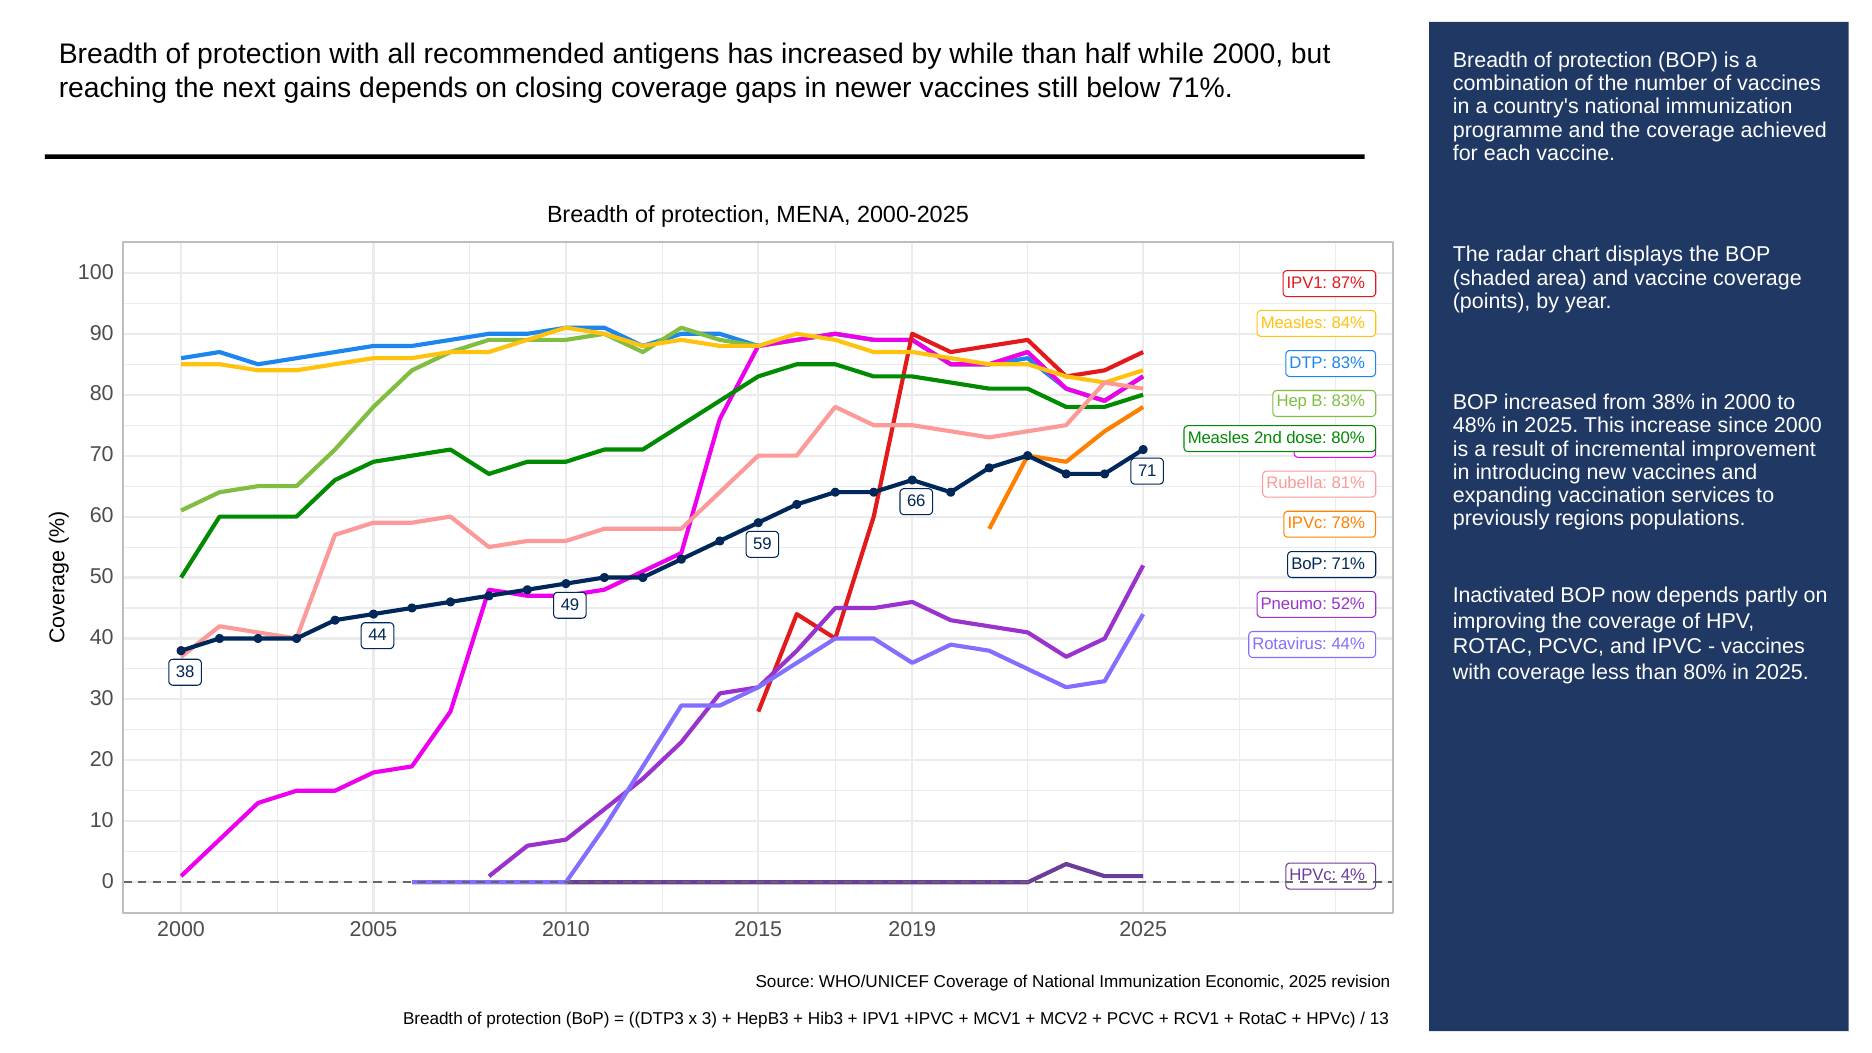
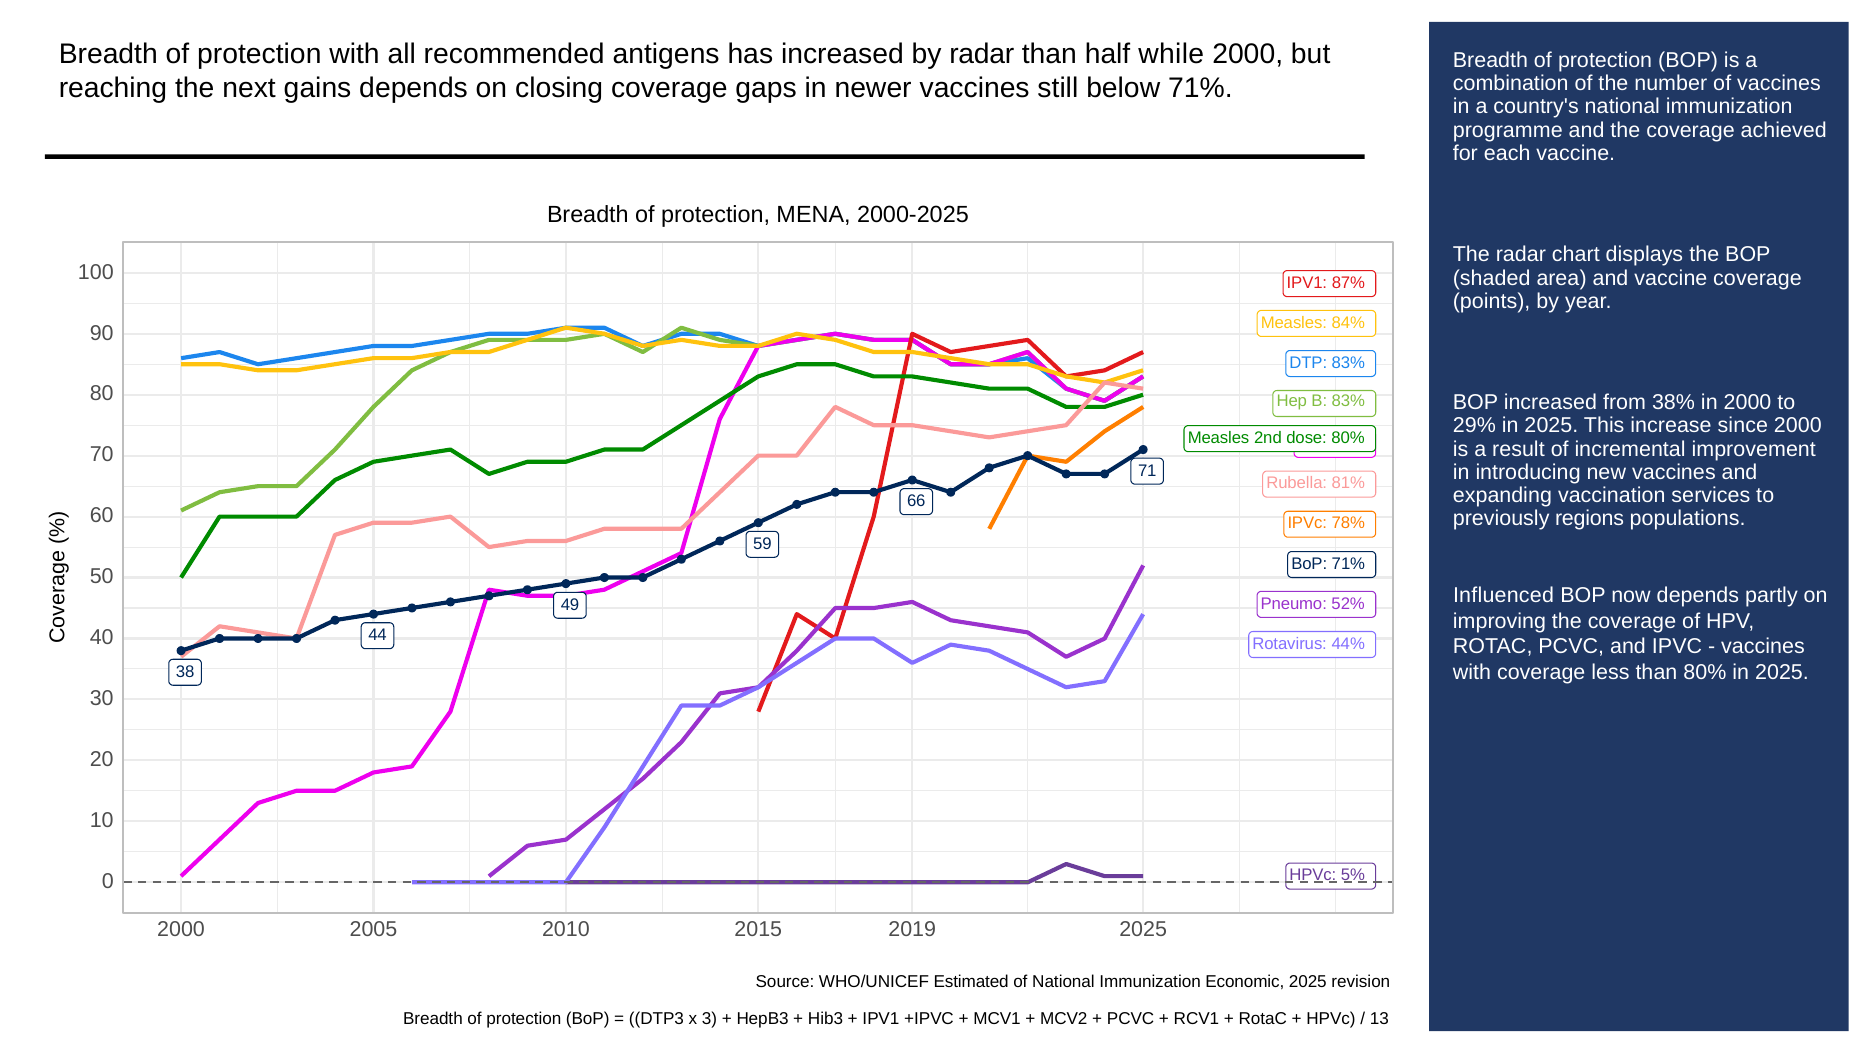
by while: while -> radar (982, 54)
48%: 48% -> 29% (1474, 426)
Inactivated: Inactivated -> Influenced (1504, 595)
4%: 4% -> 5% (1353, 875)
WHO/UNICEF Coverage: Coverage -> Estimated (971, 982)
